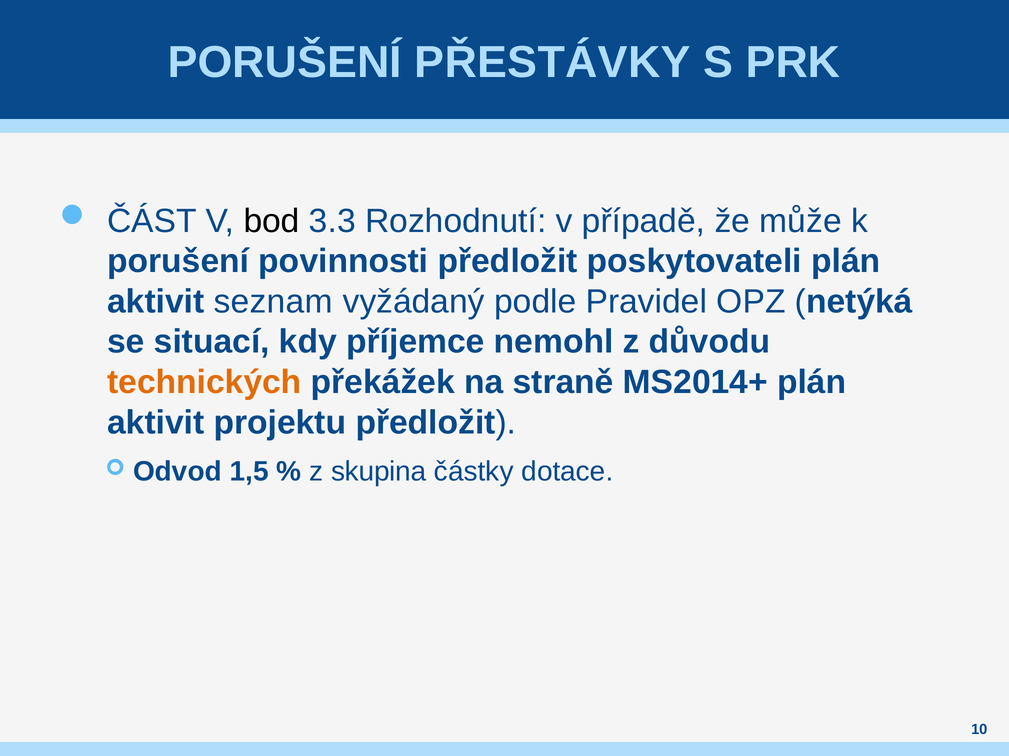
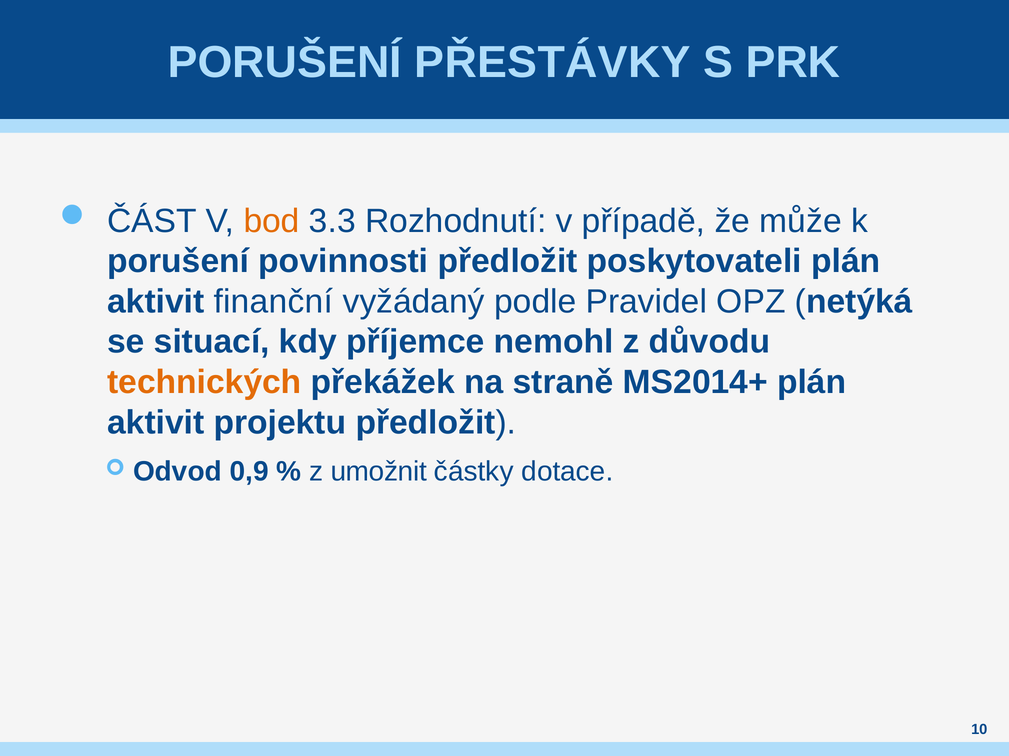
bod colour: black -> orange (272, 221)
seznam: seznam -> finanční (273, 302)
1,5: 1,5 -> 0,9 (249, 472)
skupina: skupina -> umožnit (379, 472)
